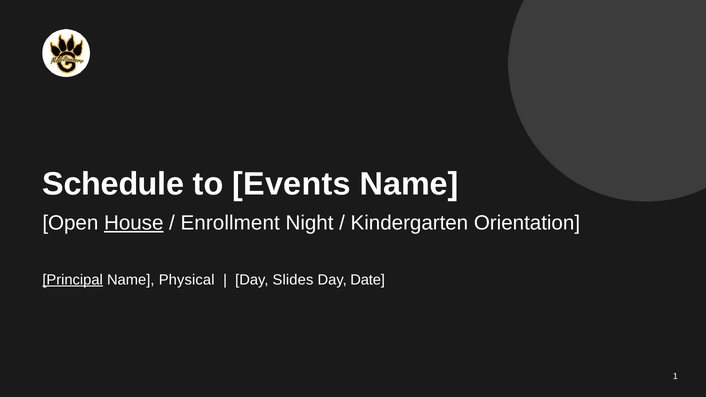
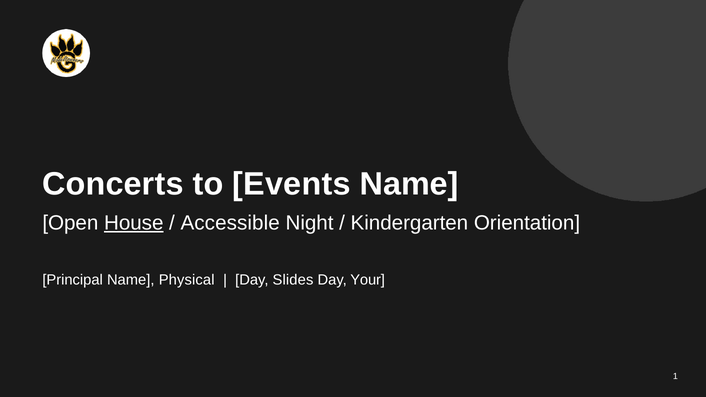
Schedule: Schedule -> Concerts (113, 184)
Enrollment: Enrollment -> Accessible (230, 223)
Principal underline: present -> none (73, 280)
Date: Date -> Your (368, 280)
